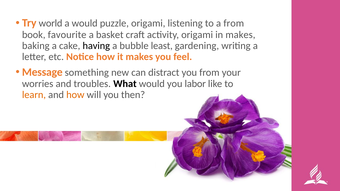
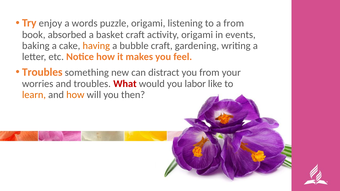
world: world -> enjoy (50, 23)
a would: would -> words (85, 23)
favourite: favourite -> absorbed (67, 35)
in makes: makes -> events (240, 35)
having colour: black -> orange (96, 46)
bubble least: least -> craft (162, 46)
Message: Message -> Troubles (42, 72)
What colour: black -> red (125, 84)
